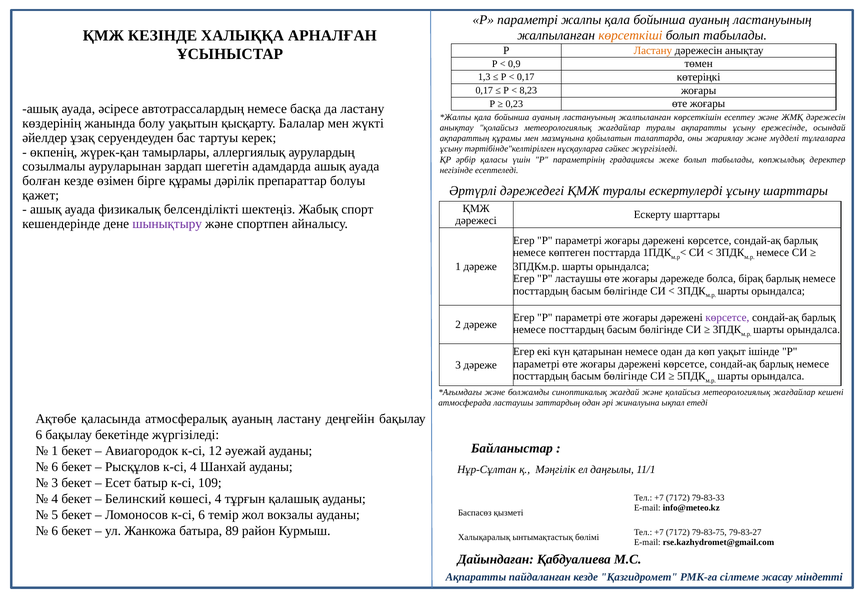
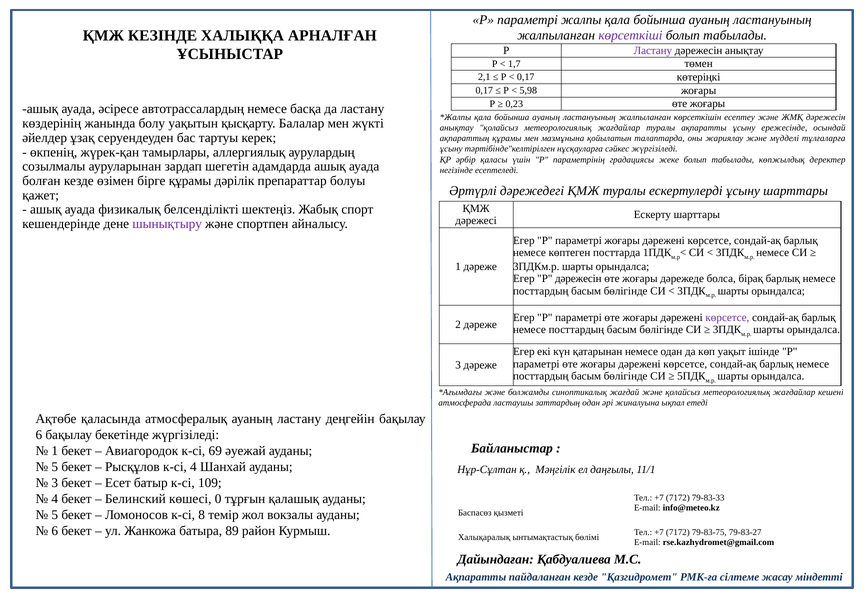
көрсеткіші colour: orange -> purple (630, 36)
Ластану colour: orange -> purple (653, 50)
0,9: 0,9 -> 1,7 (514, 64)
1,3: 1,3 -> 2,1 (484, 77)
8,23: 8,23 -> 5,98 (528, 90)
P ластаушы: ластаушы -> дәрежесін (578, 279)
12: 12 -> 69 (215, 451)
6: 6 -> 5 (55, 467)
көшесі 4: 4 -> 0 (218, 499)
к-сі 6: 6 -> 8 (202, 515)
